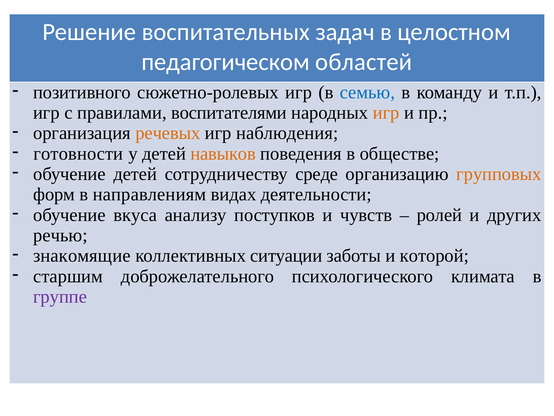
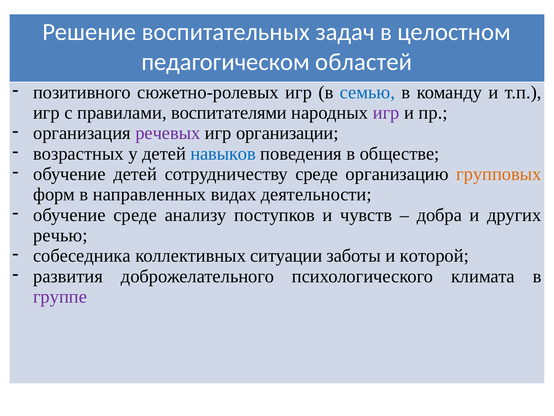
игр colour: orange -> purple (386, 113)
речевых colour: orange -> purple (168, 133)
наблюдения: наблюдения -> организации (287, 133)
готовности: готовности -> возрастных (78, 153)
навыков colour: orange -> blue (223, 153)
направлениям: направлениям -> направленных (150, 194)
обучение вкуса: вкуса -> среде (135, 215)
ролей: ролей -> добра (439, 215)
знакомящие: знакомящие -> собеседника (82, 256)
старшим: старшим -> развития (68, 276)
